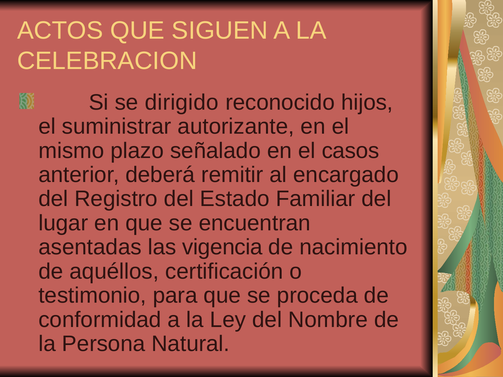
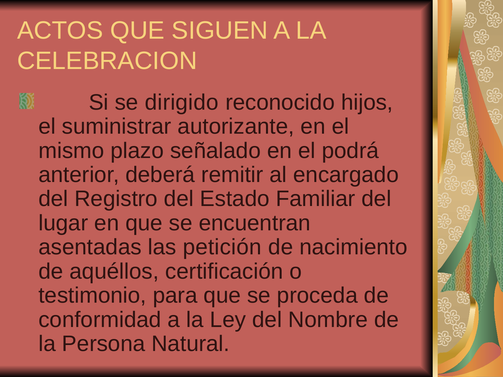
casos: casos -> podrá (350, 151)
vigencia: vigencia -> petición (222, 247)
